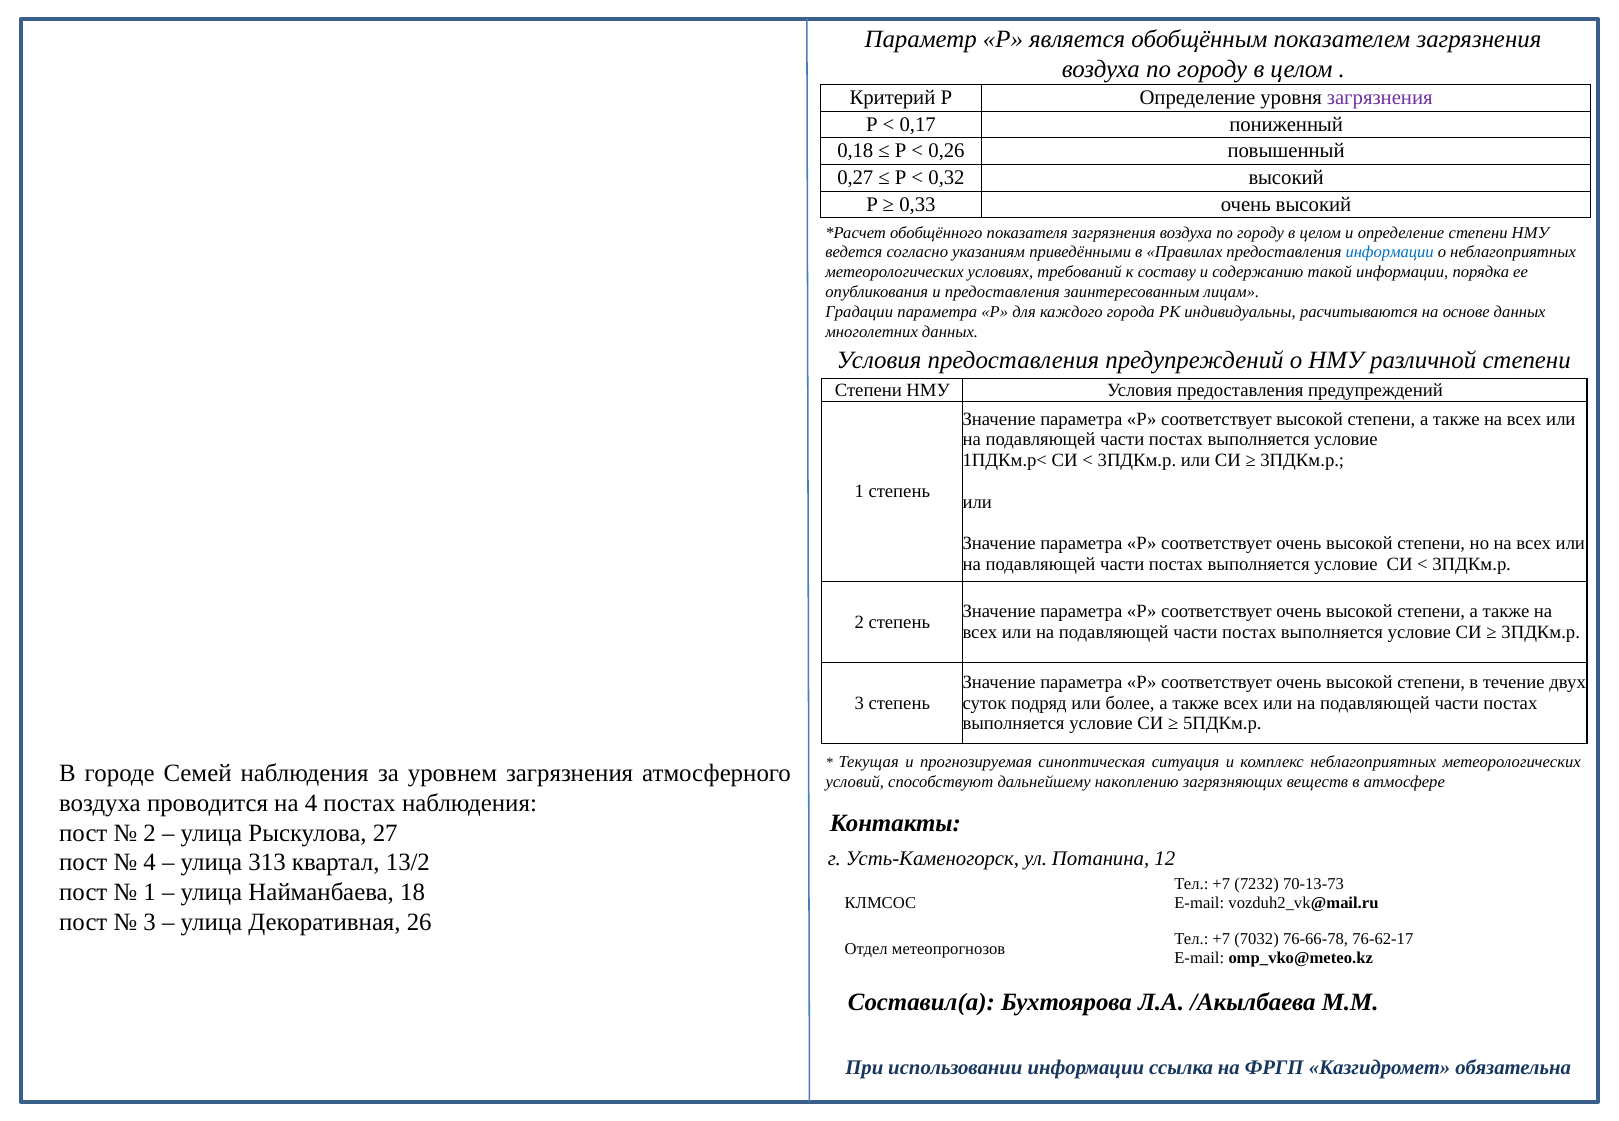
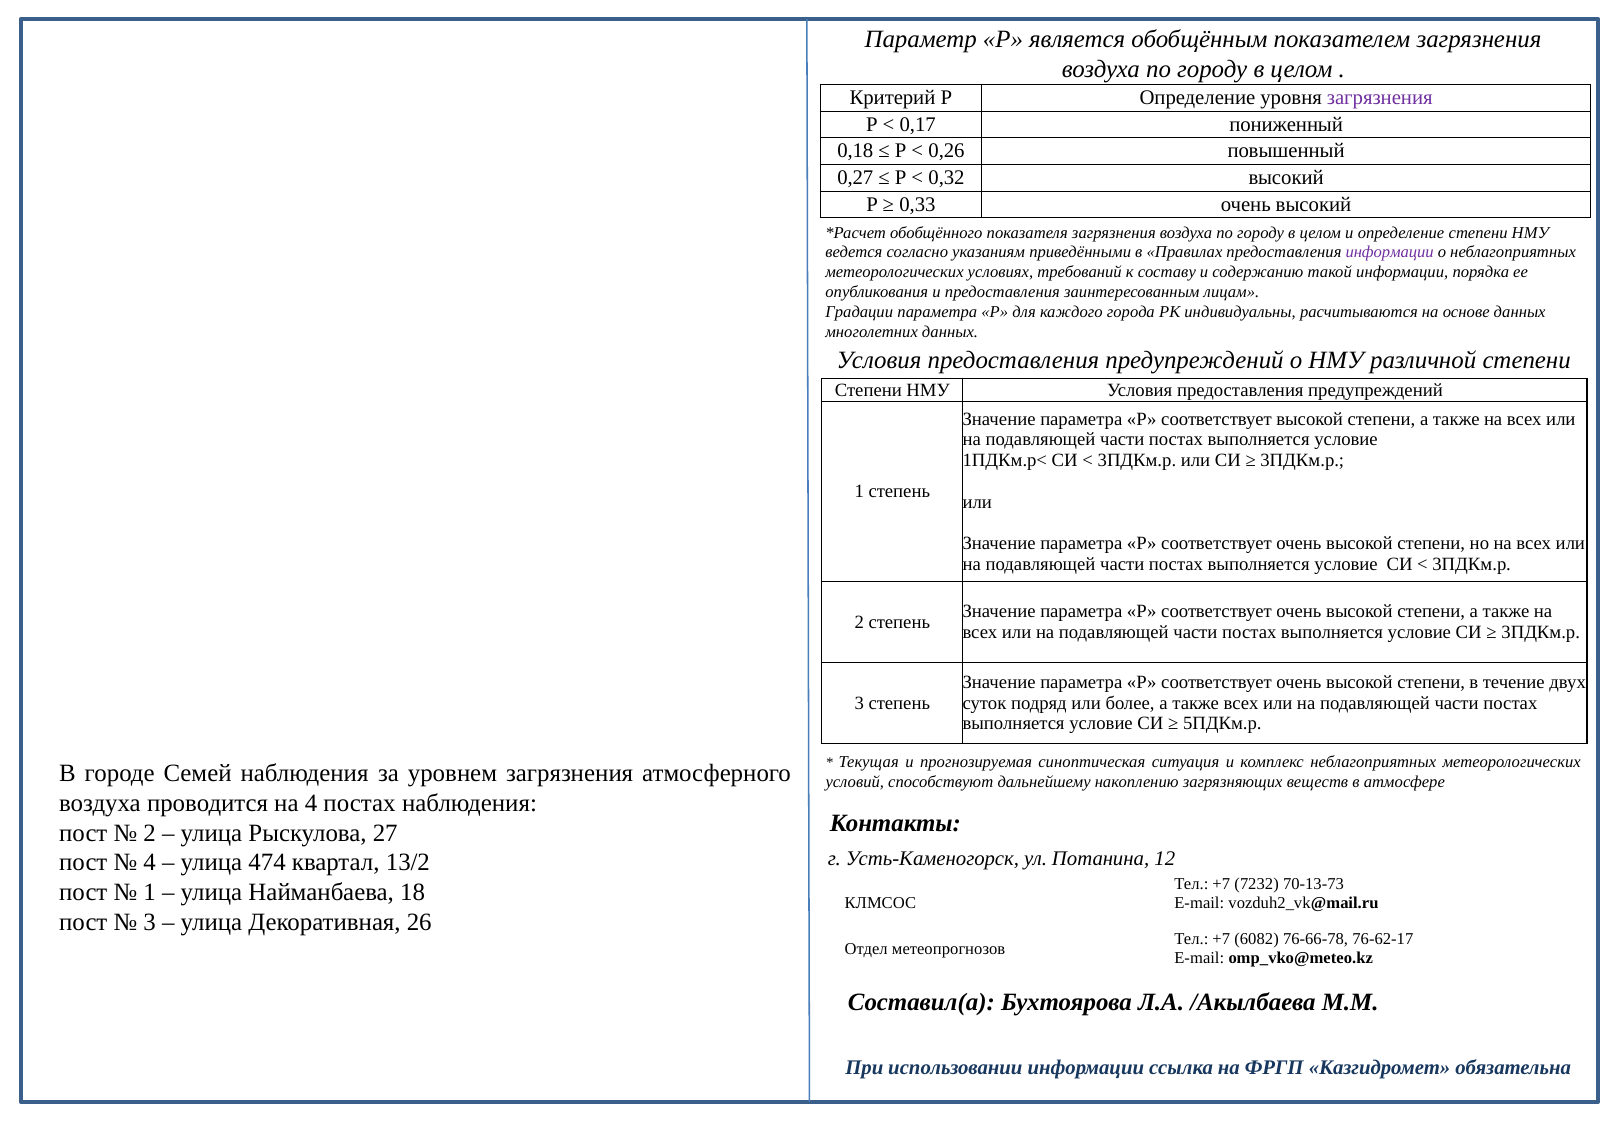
информации colour: blue -> purple (1390, 252)
313: 313 -> 474 (267, 863)
7032: 7032 -> 6082 (1257, 939)
